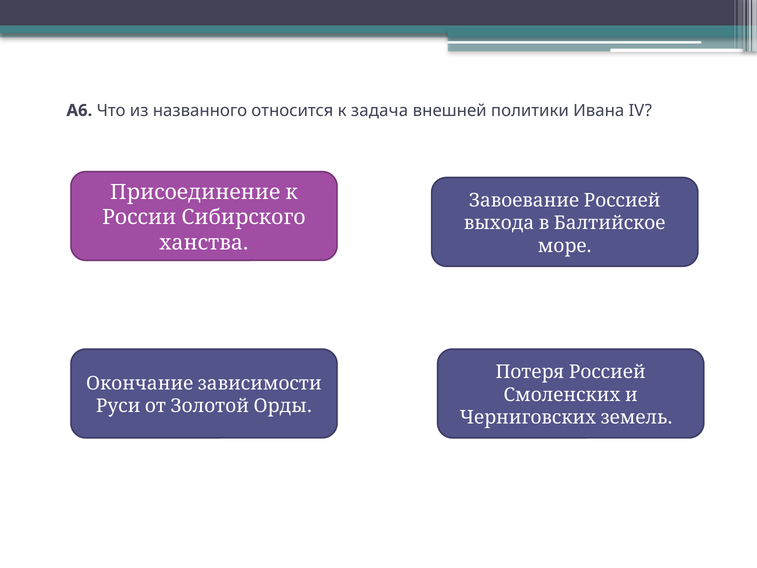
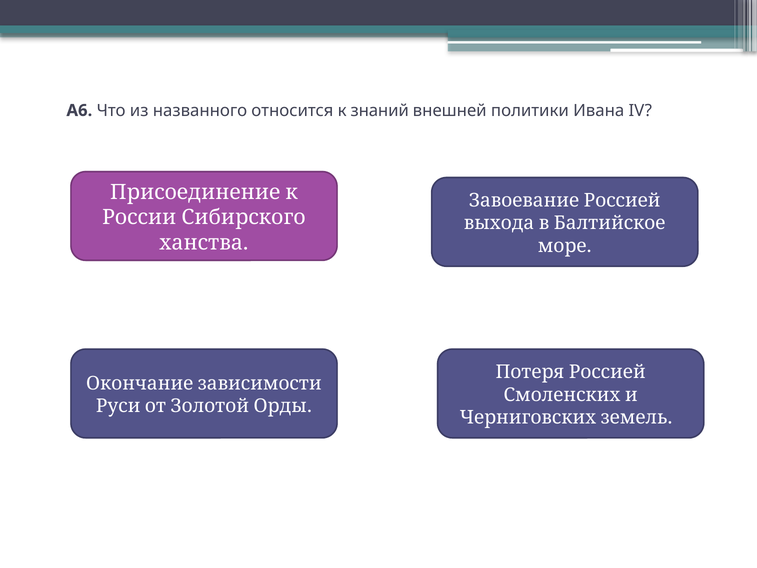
задача: задача -> знаний (380, 110)
